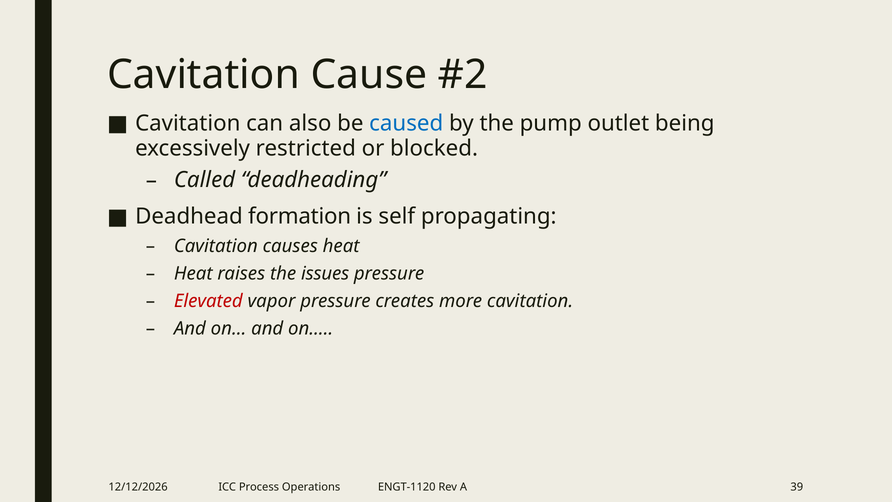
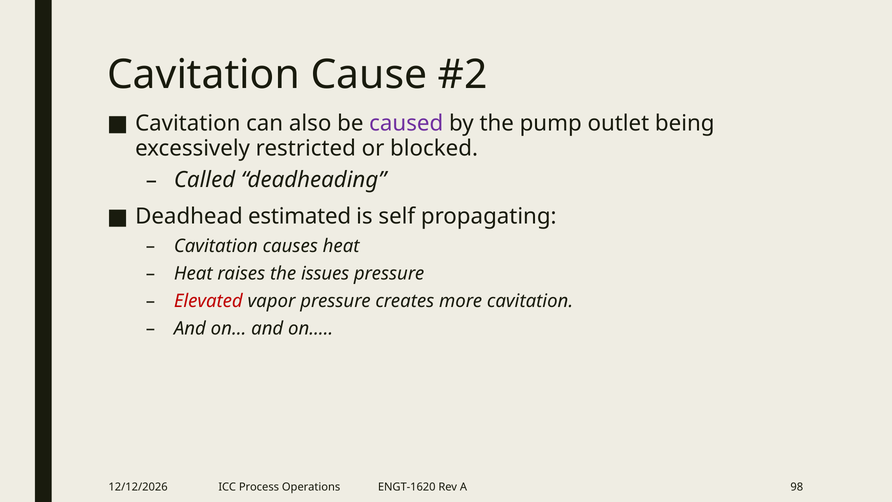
caused colour: blue -> purple (406, 123)
formation: formation -> estimated (300, 216)
ENGT-1120: ENGT-1120 -> ENGT-1620 (407, 487)
39: 39 -> 98 (797, 487)
